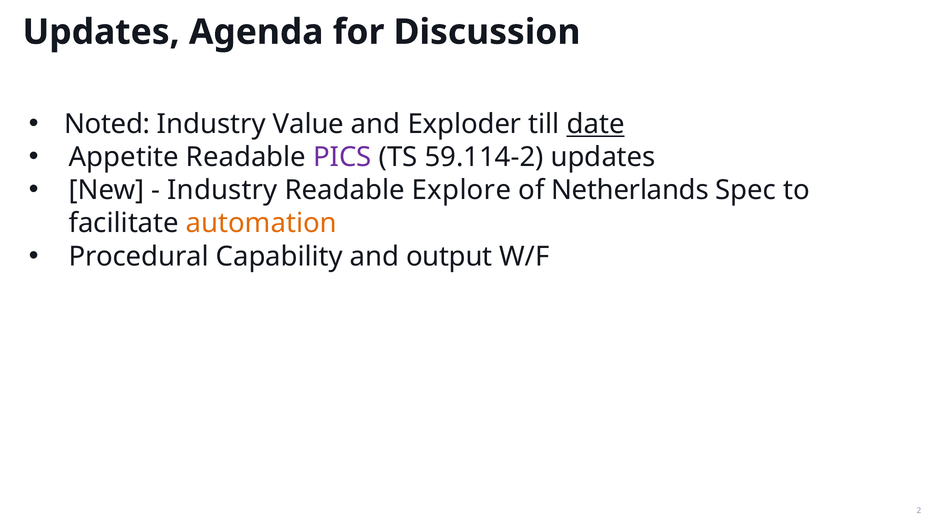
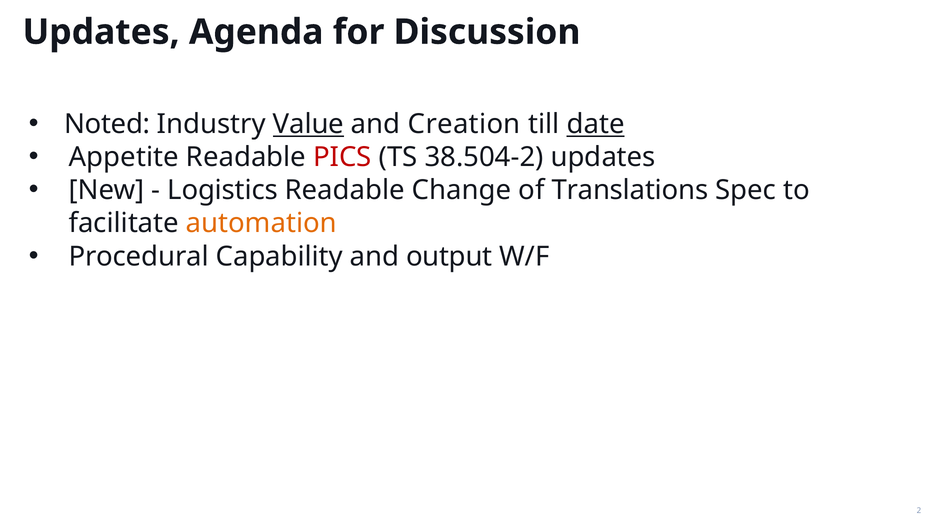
Value underline: none -> present (308, 124)
Exploder: Exploder -> Creation (464, 124)
PICS colour: purple -> red (342, 157)
59.114-2: 59.114-2 -> 38.504-2 (484, 157)
Industry: Industry -> Logistics (223, 190)
Explore: Explore -> Change (462, 190)
Netherlands: Netherlands -> Translations (630, 190)
